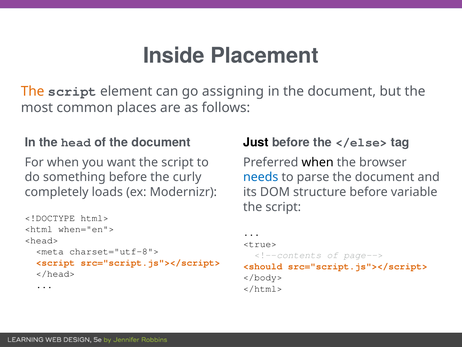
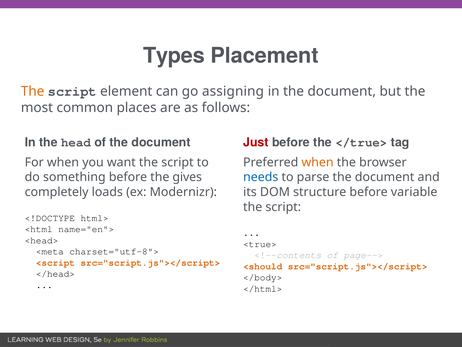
Inside: Inside -> Types (174, 56)
Just colour: black -> red (256, 142)
</else>: </else> -> </true> (361, 142)
when colour: black -> orange (318, 162)
curly: curly -> gives (187, 177)
when="en">: when="en"> -> name="en"> (86, 229)
